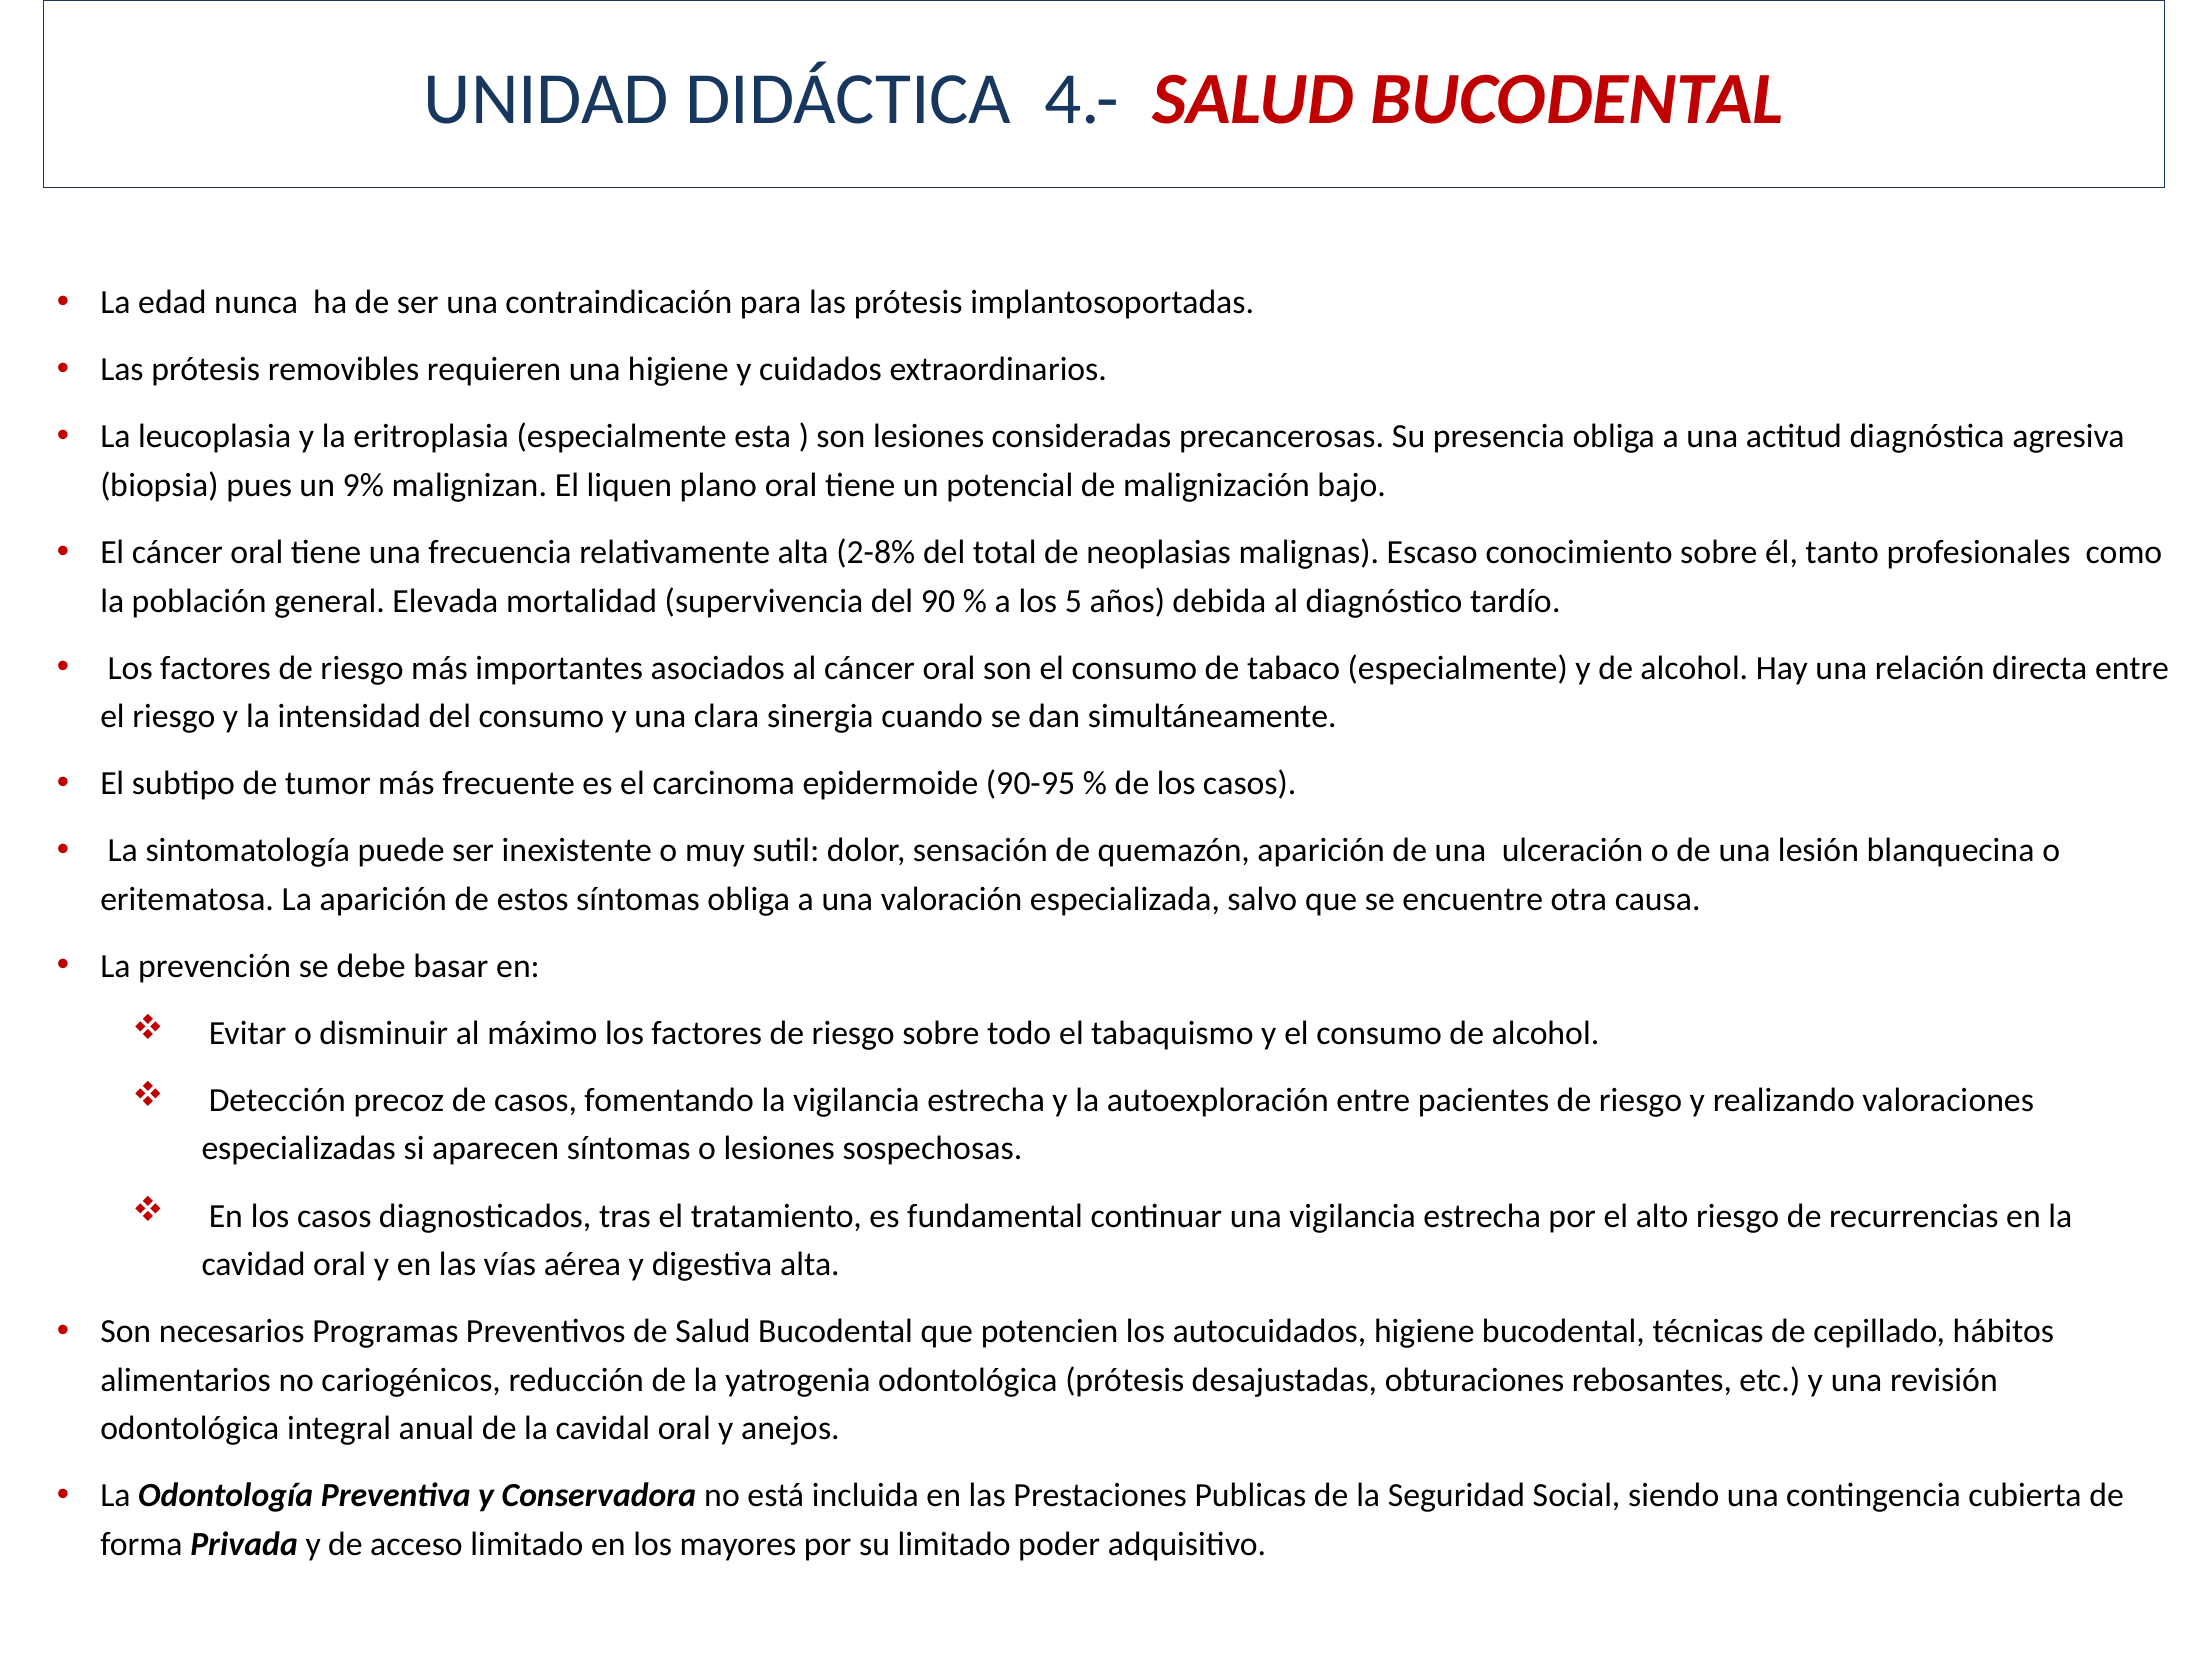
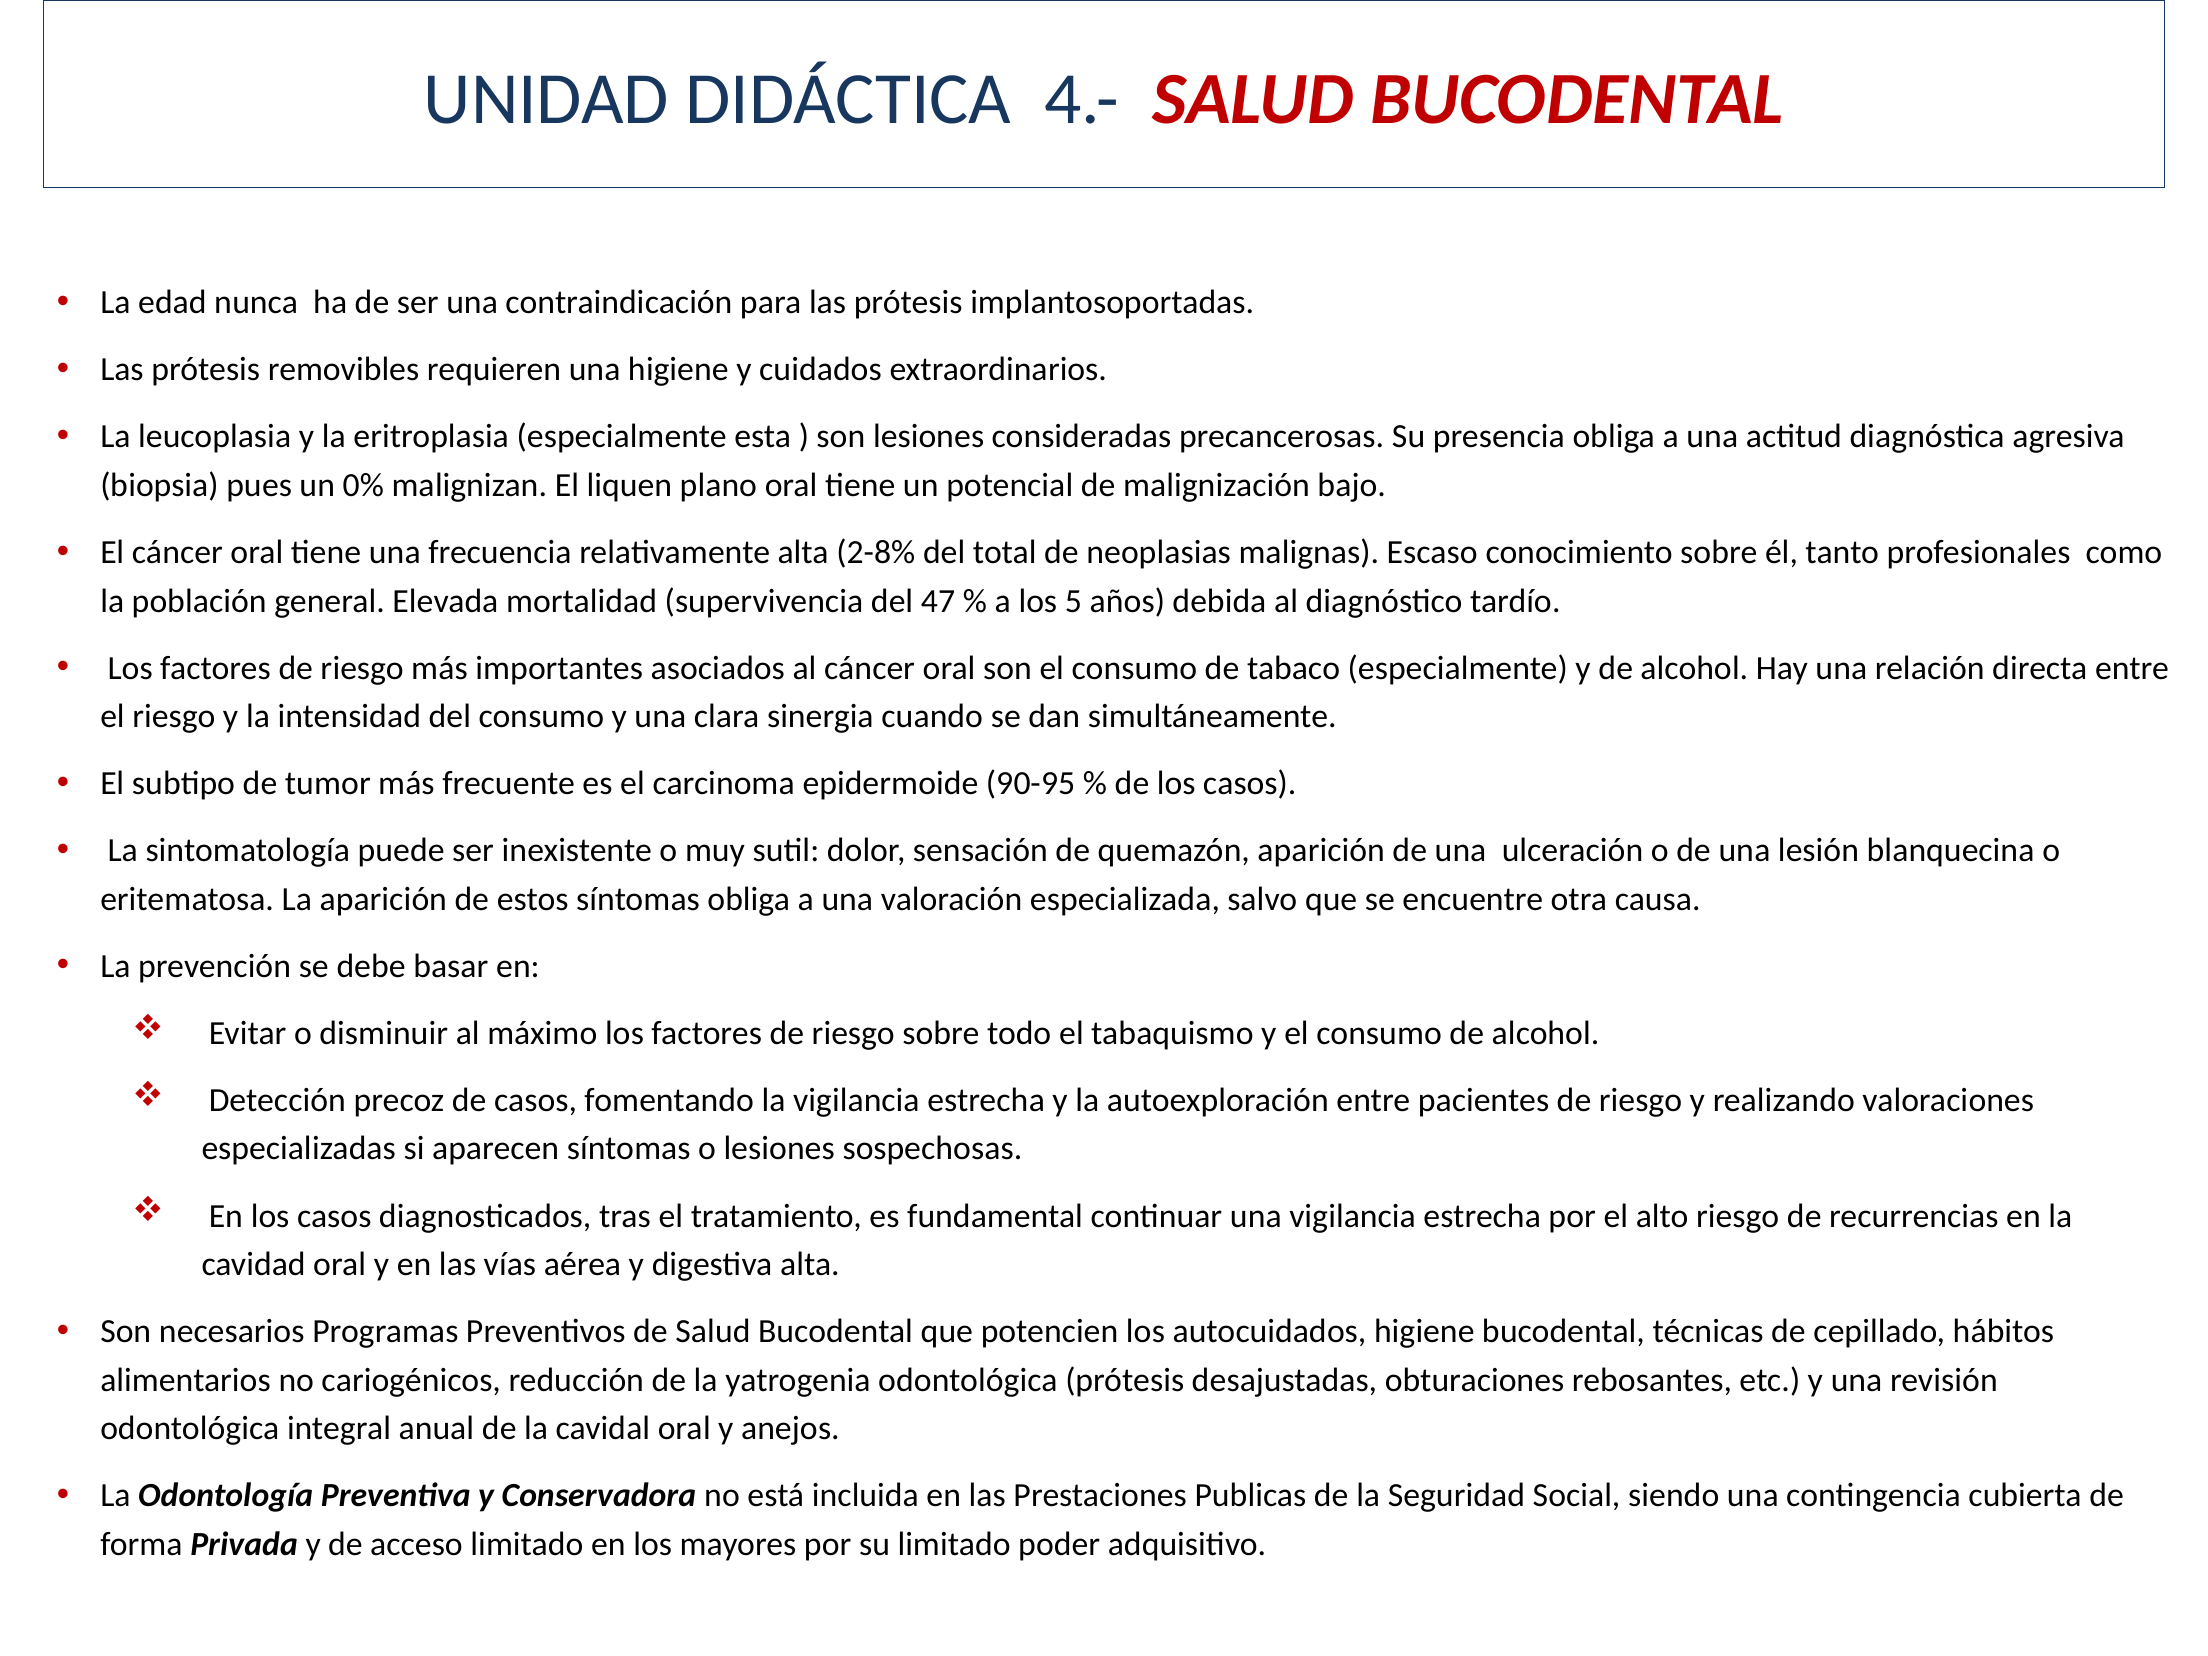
9%: 9% -> 0% (363, 485)
90: 90 -> 47 (938, 601)
